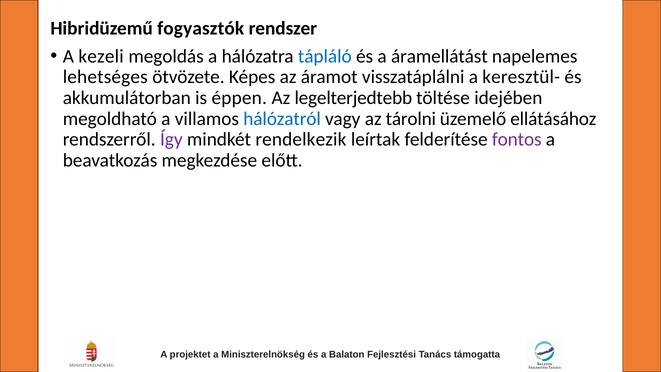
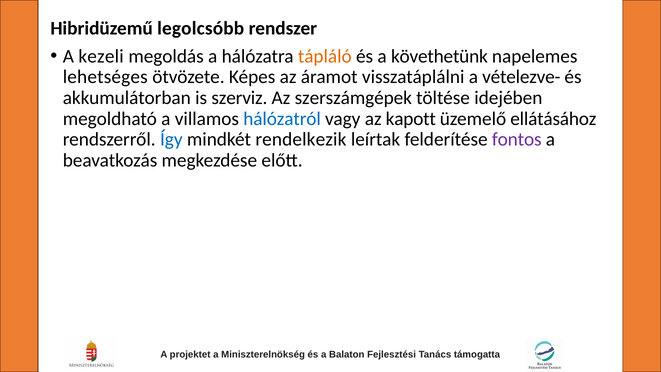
fogyasztók: fogyasztók -> legolcsóbb (201, 28)
tápláló colour: blue -> orange (325, 56)
áramellátást: áramellátást -> követhetünk (439, 56)
keresztül-: keresztül- -> vételezve- (521, 77)
éppen: éppen -> szerviz (239, 98)
legelterjedtebb: legelterjedtebb -> szerszámgépek (353, 98)
tárolni: tárolni -> kapott (411, 119)
Így colour: purple -> blue (171, 139)
